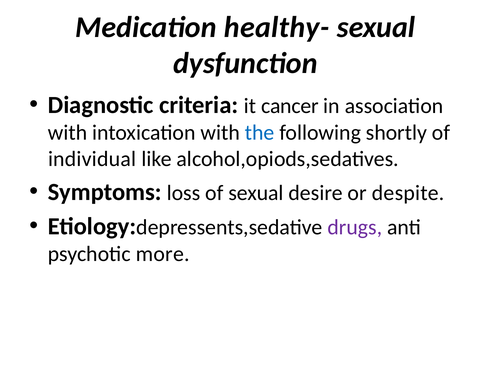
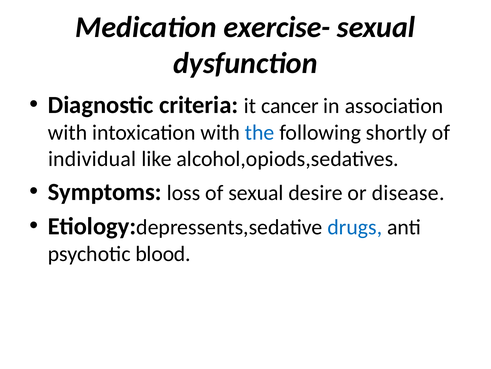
healthy-: healthy- -> exercise- (277, 27)
despite: despite -> disease (408, 192)
drugs colour: purple -> blue (355, 227)
more: more -> blood (163, 254)
